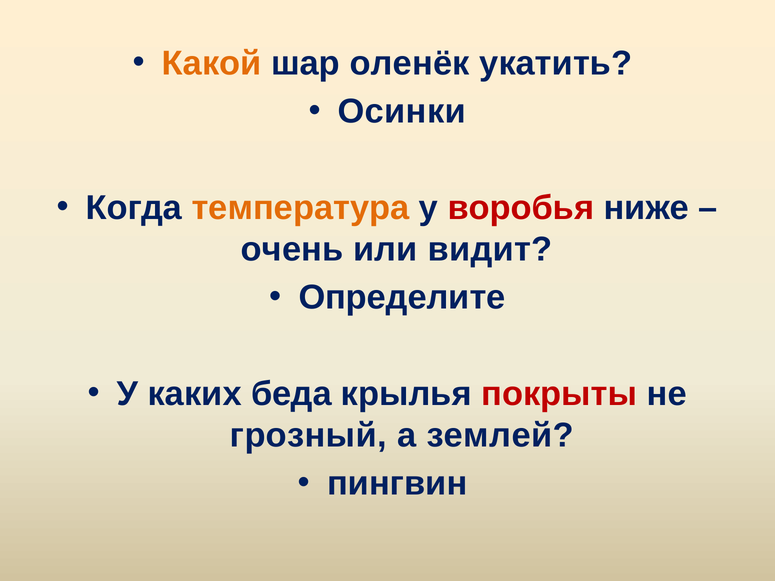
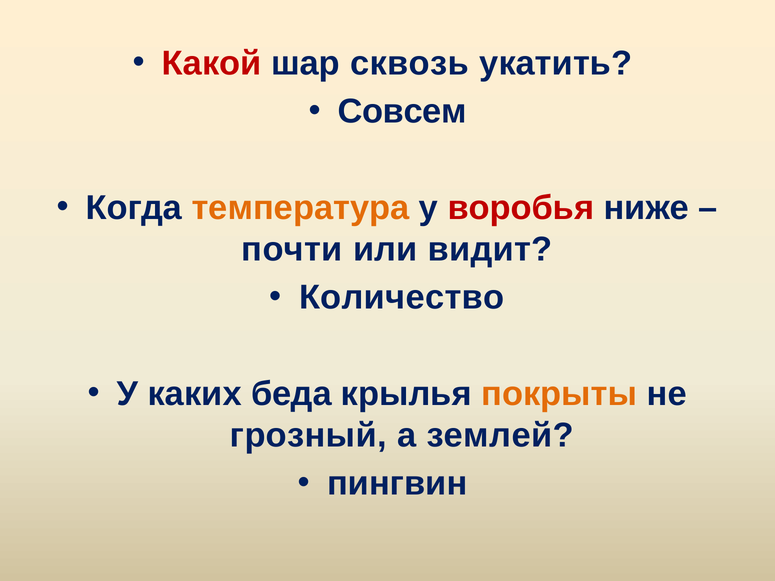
Какой colour: orange -> red (212, 63)
оленёк: оленёк -> сквозь (409, 63)
Осинки: Осинки -> Совсем (402, 112)
очень: очень -> почти (292, 249)
Определите: Определите -> Количество (402, 298)
покрыты colour: red -> orange (559, 394)
